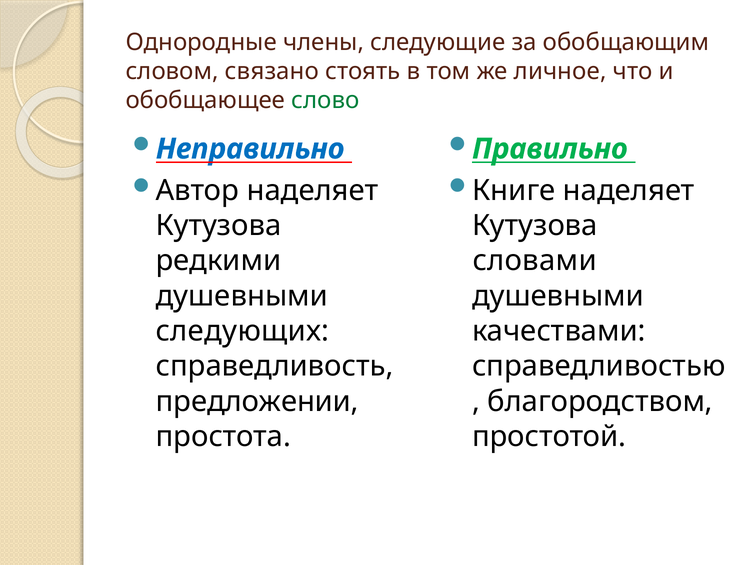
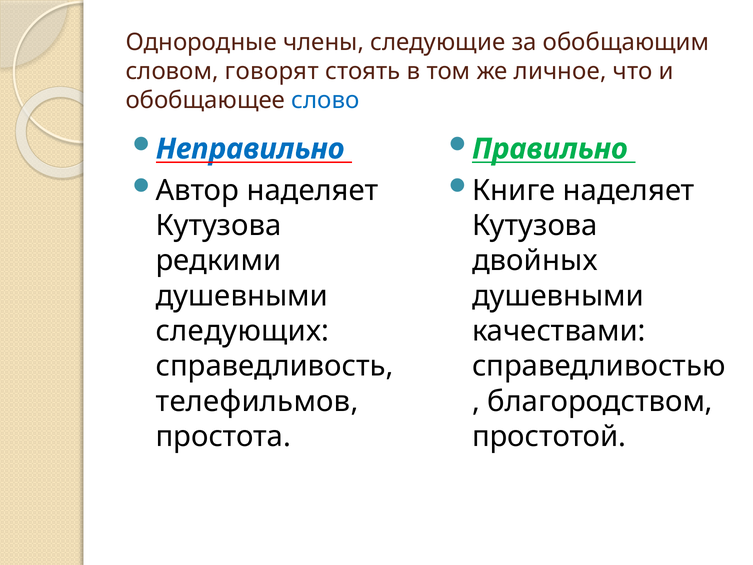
связано: связано -> говорят (272, 71)
слово colour: green -> blue (325, 100)
словами: словами -> двойных (535, 261)
предложении: предложении -> телефильмов (257, 401)
